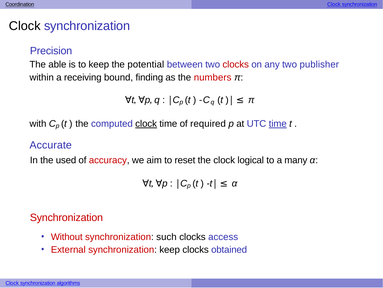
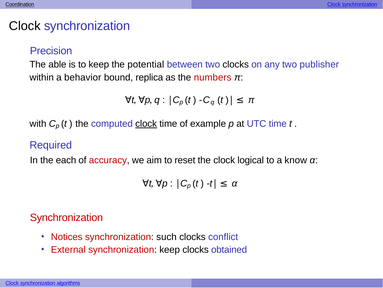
clocks colour: red -> black (236, 64)
receiving: receiving -> behavior (83, 77)
finding: finding -> replica (149, 77)
required: required -> example (208, 124)
time underline: present -> none (278, 124)
Accurate: Accurate -> Required (51, 145)
used: used -> each (66, 160)
many: many -> know (296, 160)
Without: Without -> Notices (67, 237)
access: access -> conflict (223, 237)
